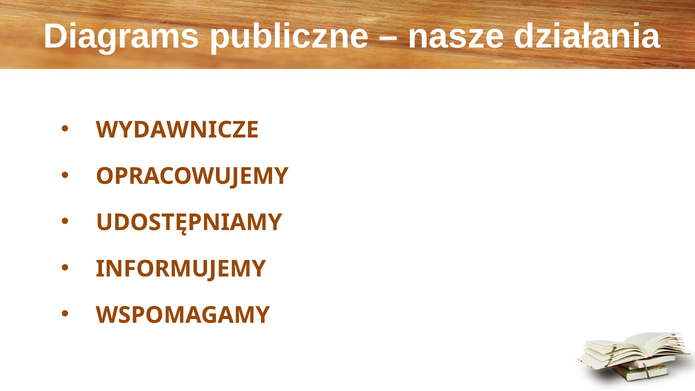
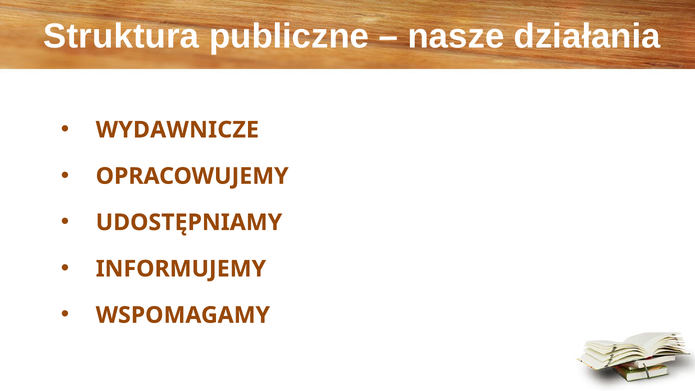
Diagrams: Diagrams -> Struktura (121, 36)
